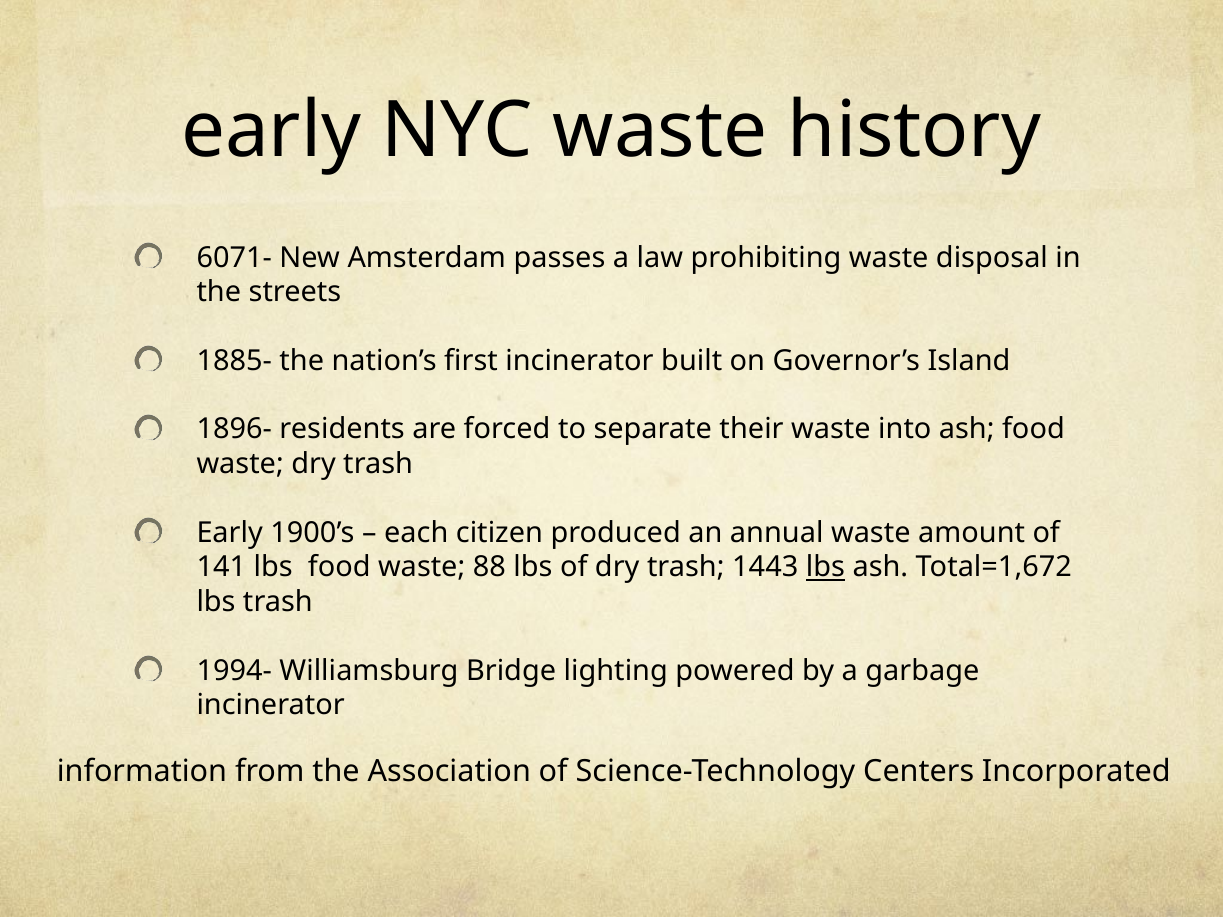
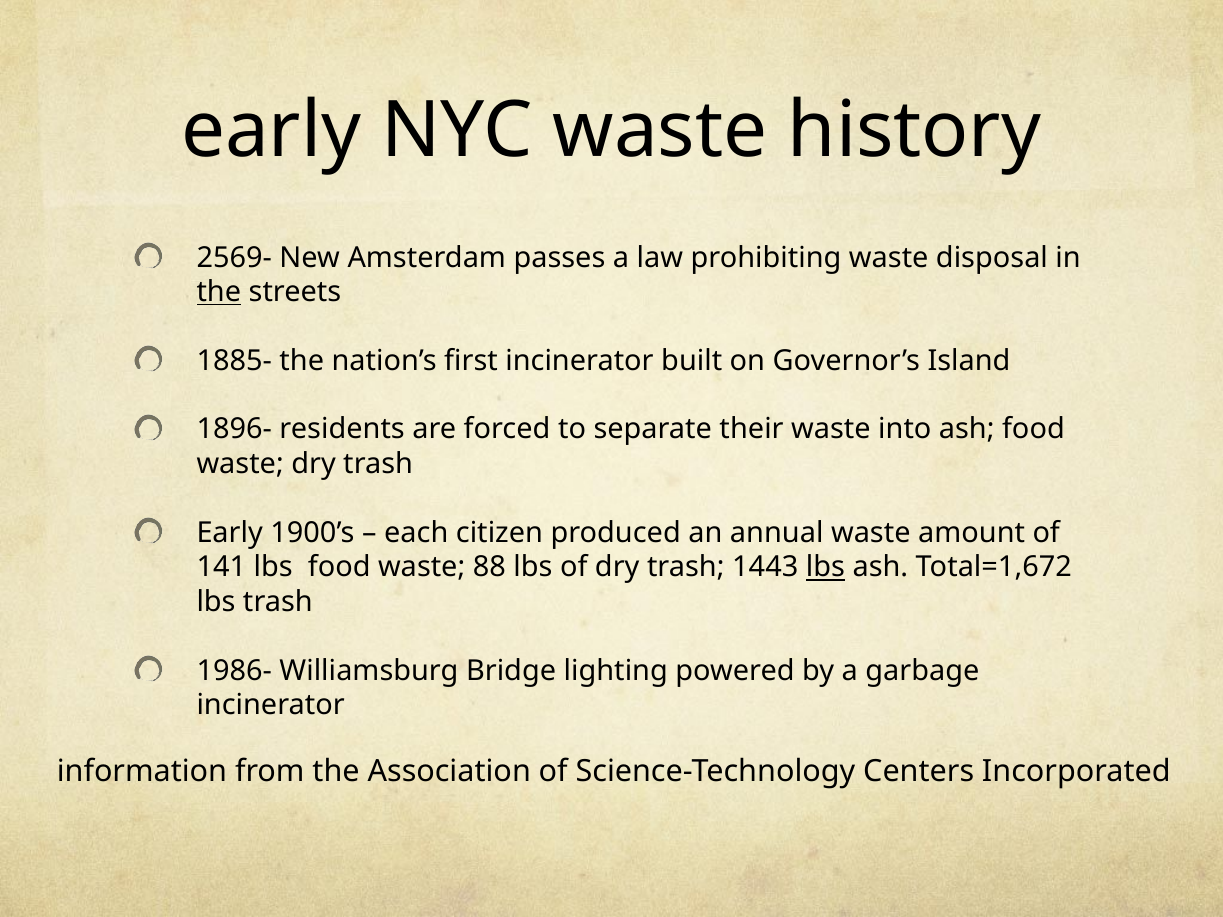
6071-: 6071- -> 2569- (234, 258)
the underline: none -> present (219, 292)
1994-: 1994- -> 1986- (234, 671)
